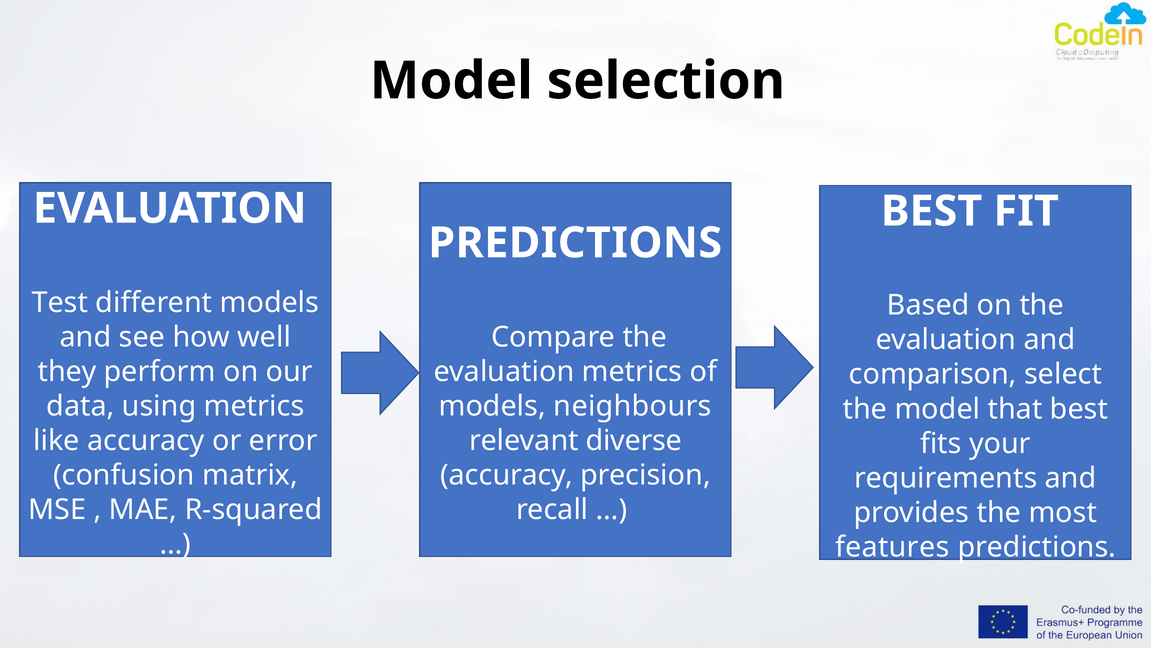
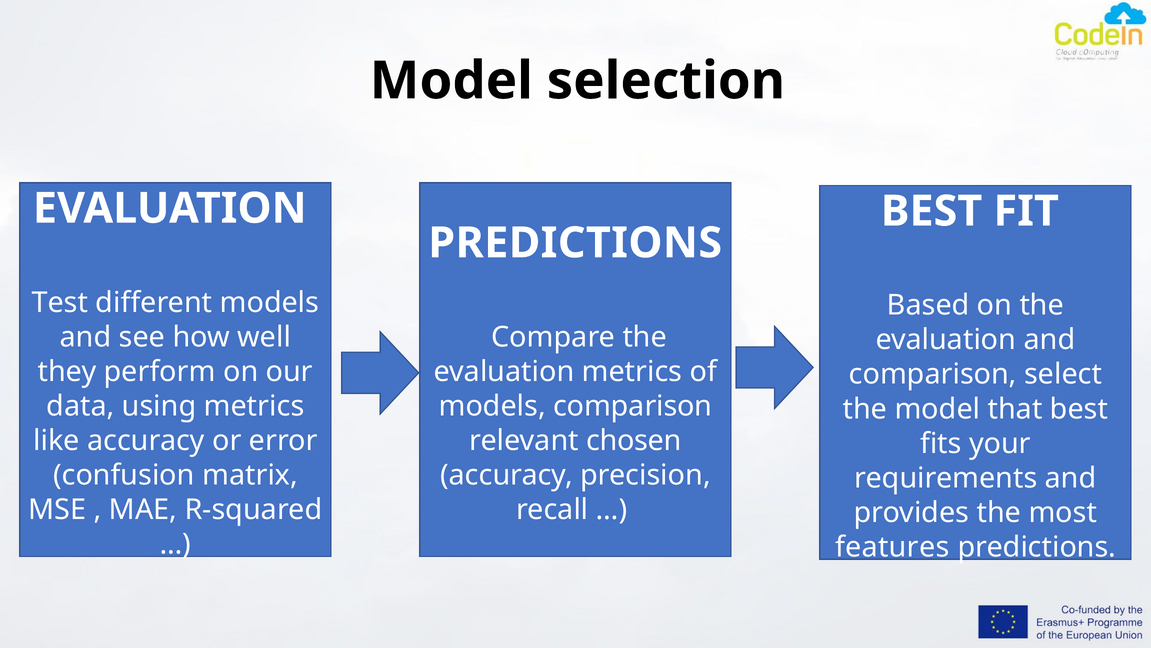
models neighbours: neighbours -> comparison (633, 406)
diverse: diverse -> chosen (634, 440)
